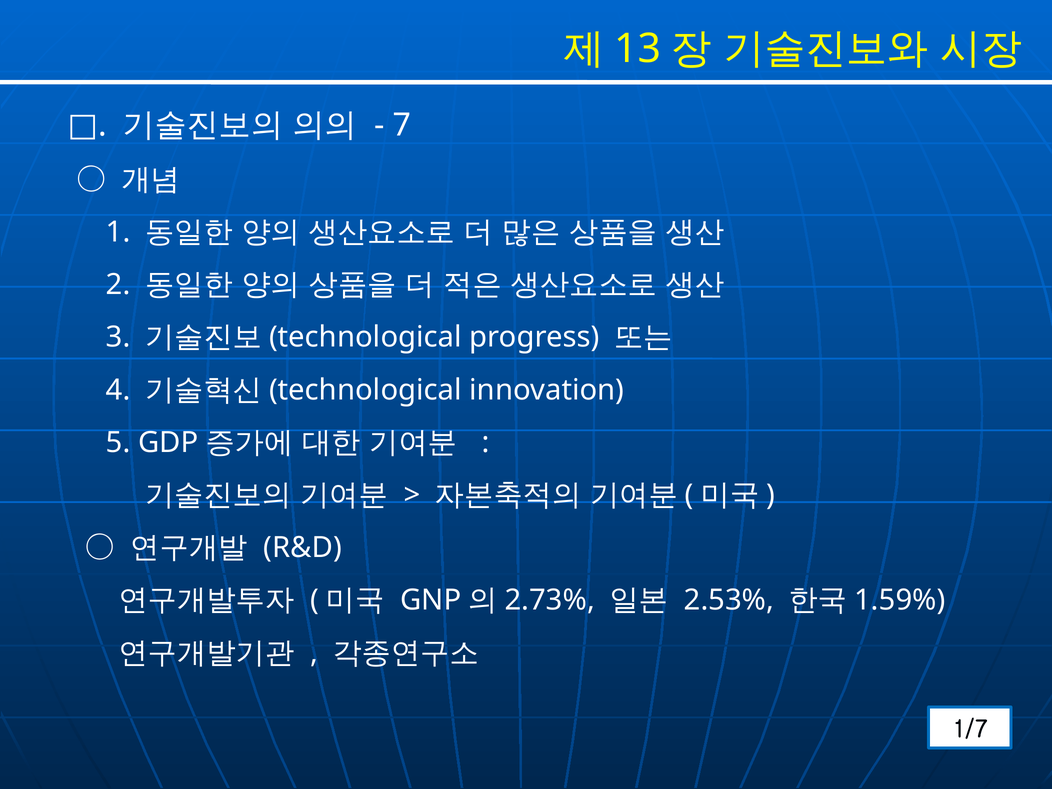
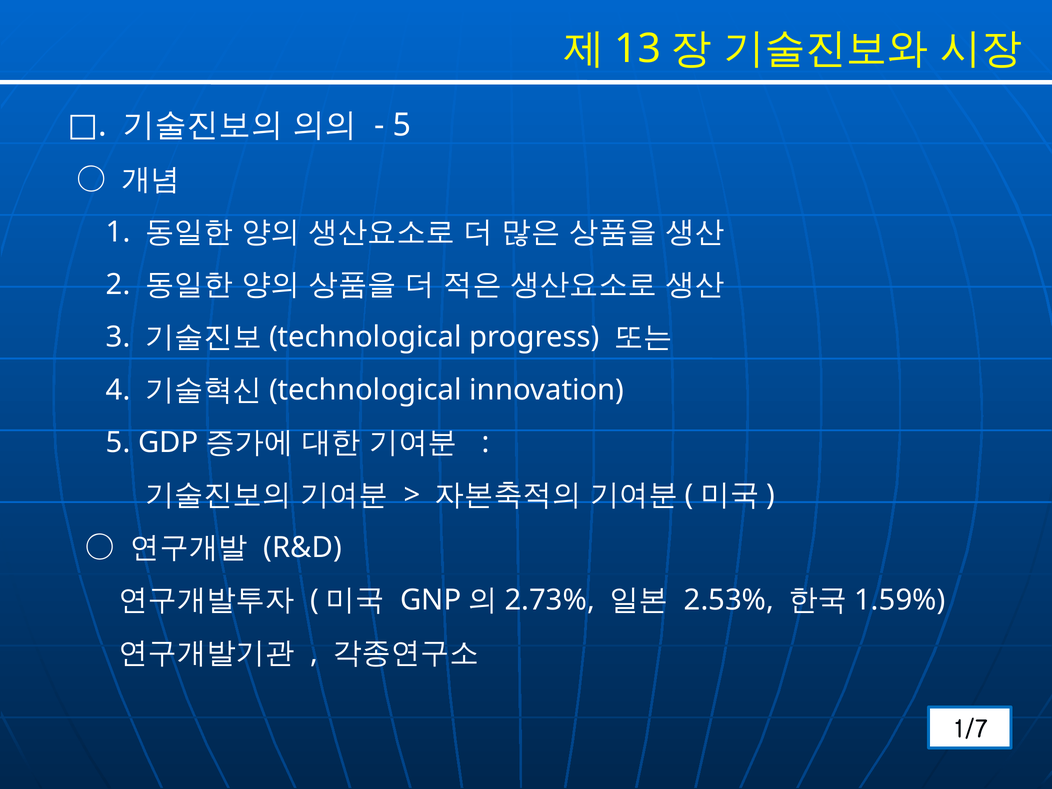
7: 7 -> 5 (402, 125)
